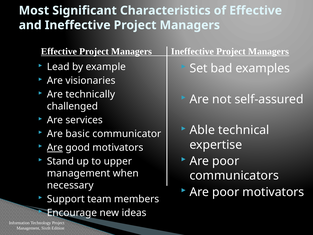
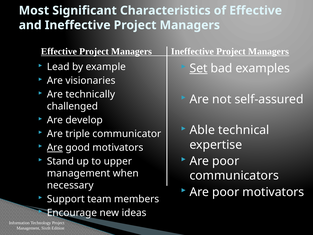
Set underline: none -> present (199, 68)
services: services -> develop (84, 120)
basic: basic -> triple (78, 134)
